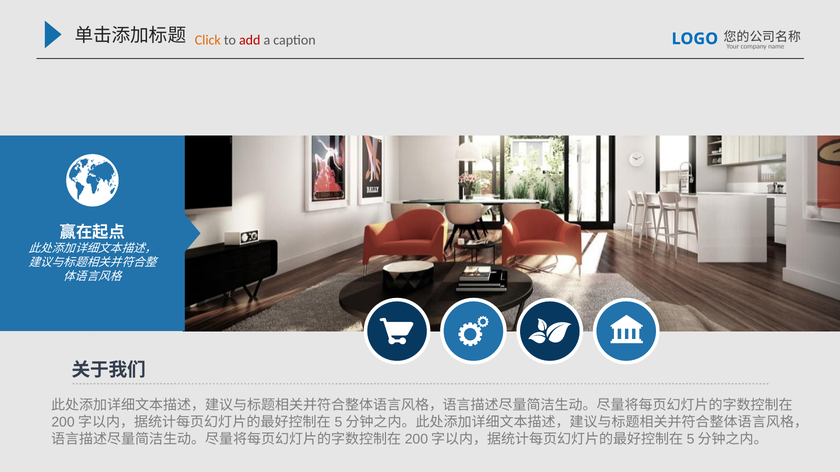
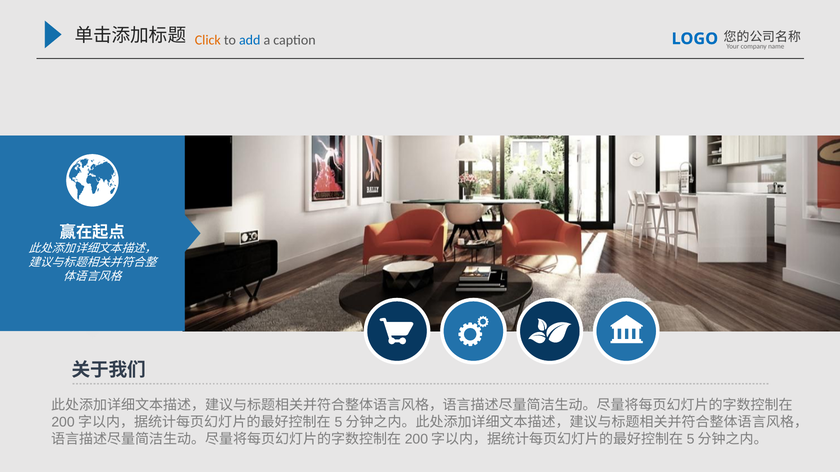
add colour: red -> blue (250, 40)
